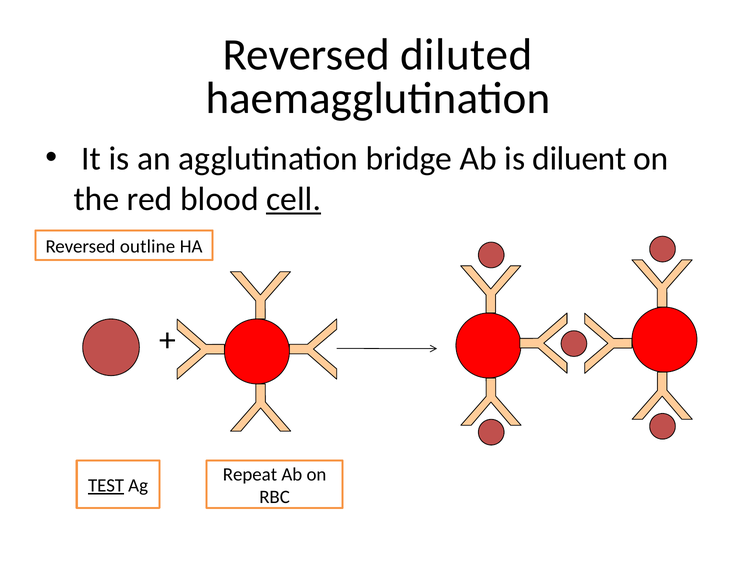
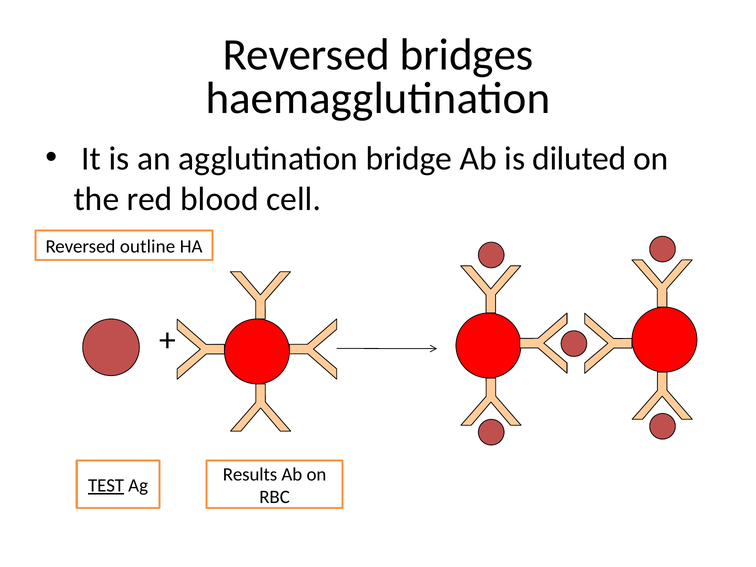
diluted: diluted -> bridges (467, 55)
diluent: diluent -> diluted (579, 159)
cell underline: present -> none (294, 199)
Repeat: Repeat -> Results (250, 474)
